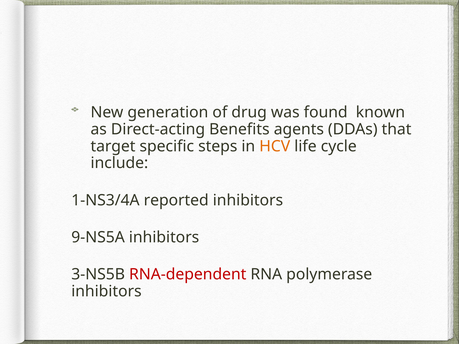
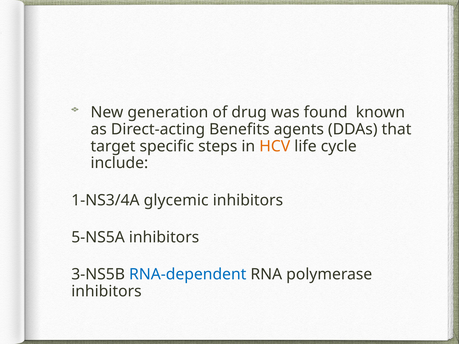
reported: reported -> glycemic (176, 200)
9-NS5A: 9-NS5A -> 5-NS5A (98, 237)
RNA-dependent colour: red -> blue (188, 275)
